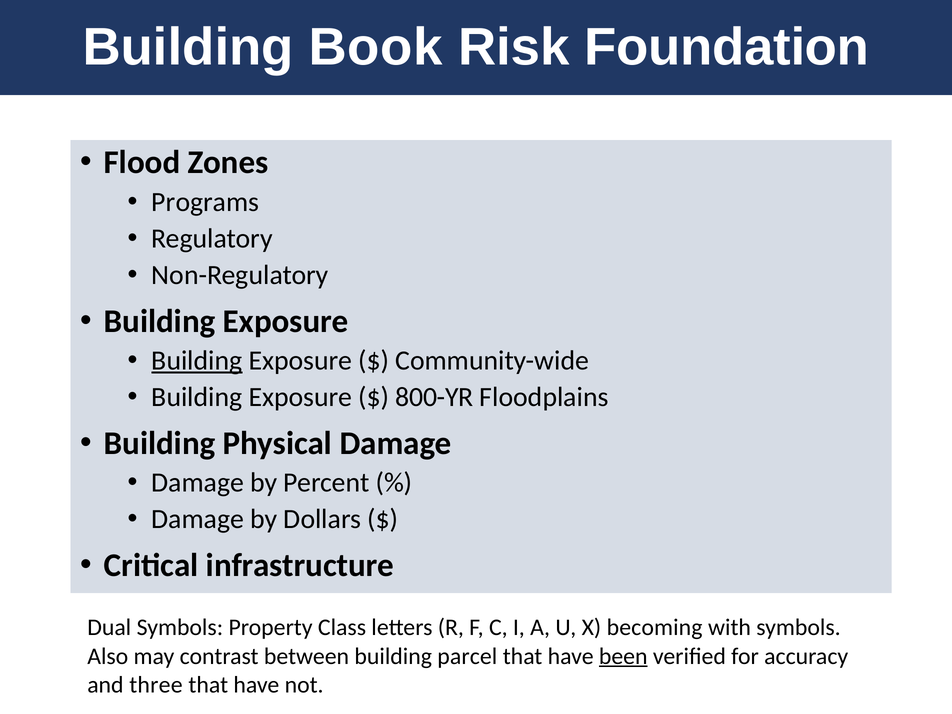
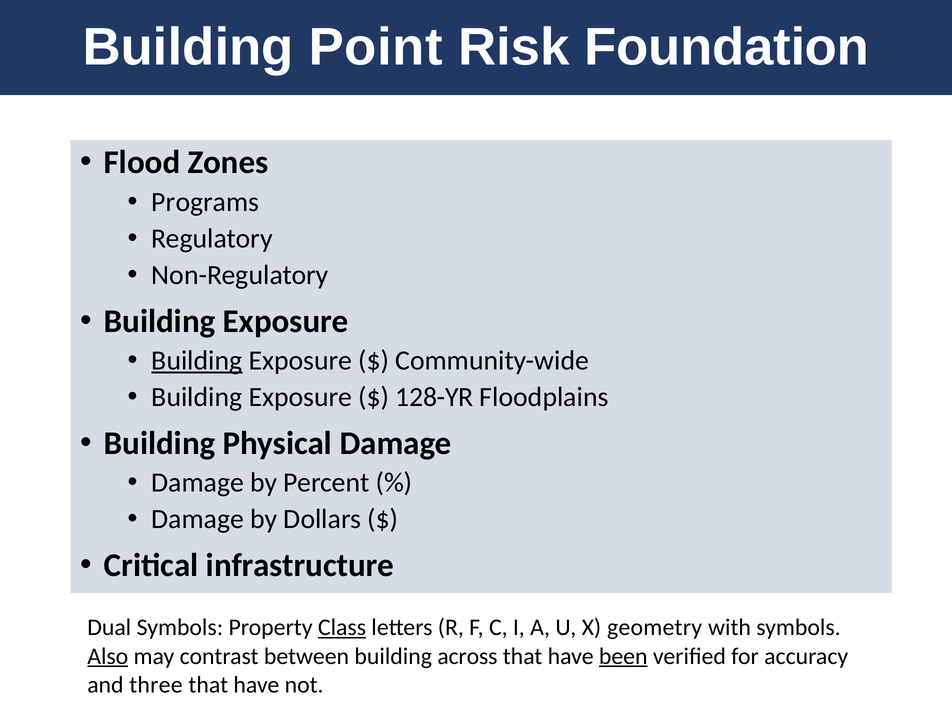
Book: Book -> Point (376, 47)
800-YR: 800-YR -> 128-YR (434, 397)
Class underline: none -> present (342, 628)
becoming: becoming -> geometry (655, 628)
Also underline: none -> present (108, 656)
parcel: parcel -> across (467, 656)
